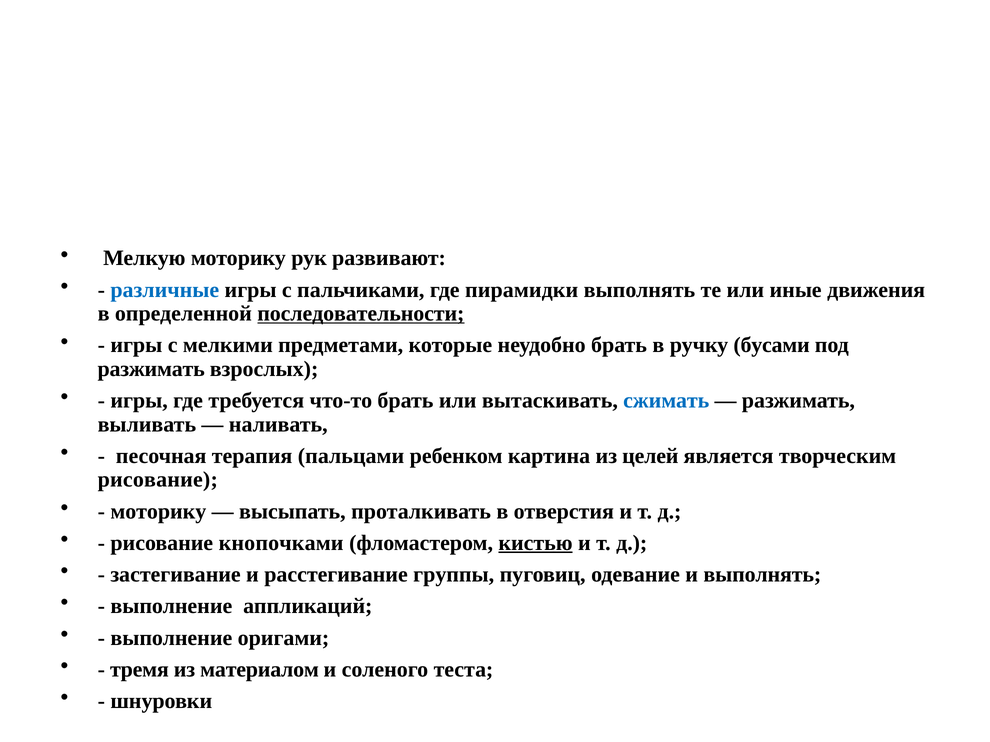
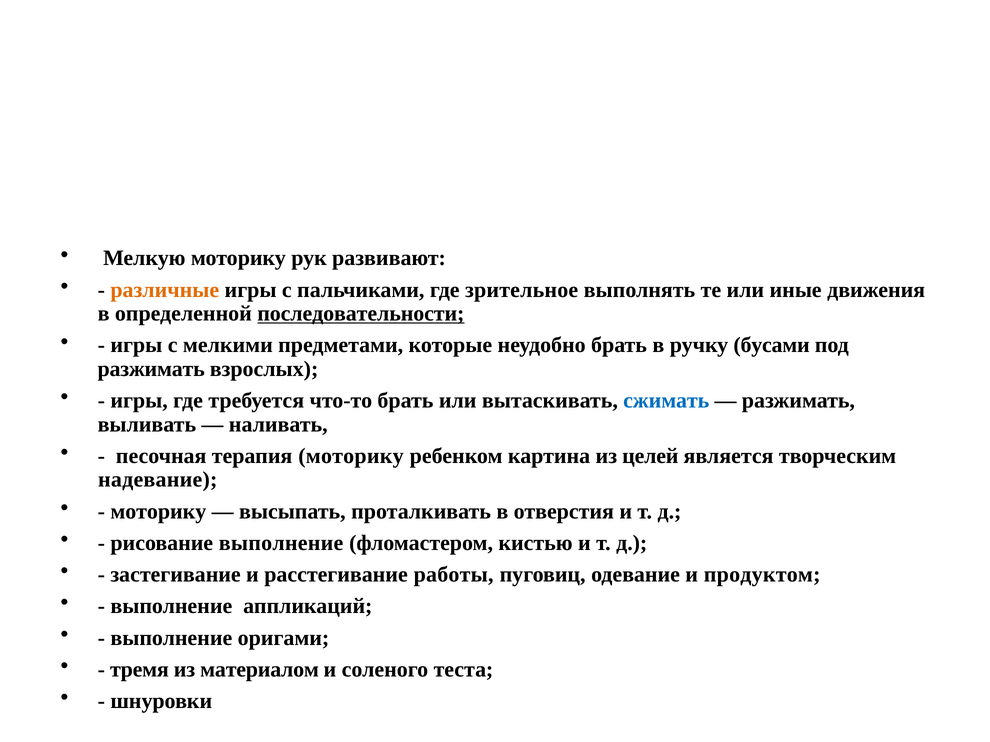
различные colour: blue -> orange (165, 290)
пирамидки: пирамидки -> зрительное (522, 290)
терапия пальцами: пальцами -> моторику (351, 456)
рисование: рисование -> надевание (158, 480)
рисование кнопочками: кнопочками -> выполнение (281, 543)
кистью underline: present -> none (536, 543)
группы: группы -> работы (454, 575)
и выполнять: выполнять -> продуктом (762, 575)
